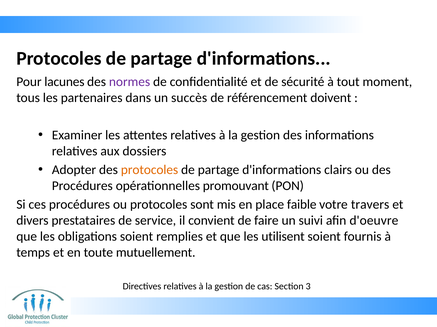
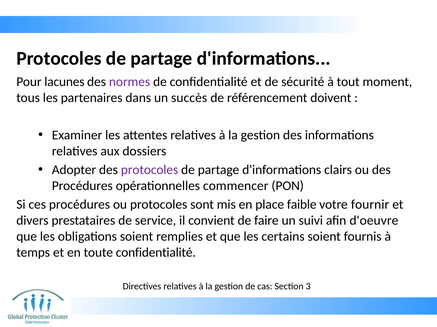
protocoles colour: orange -> purple (150, 170)
promouvant: promouvant -> commencer (236, 186)
travers: travers -> fournir (370, 205)
utilisent: utilisent -> certains (283, 237)
toute mutuellement: mutuellement -> confidentialité (156, 253)
